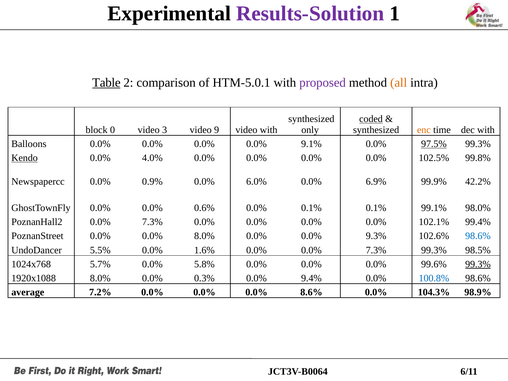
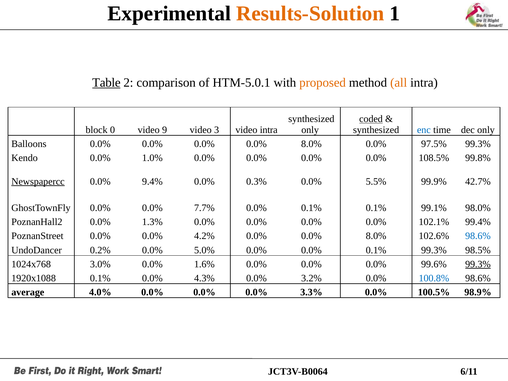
Results-Solution colour: purple -> orange (310, 13)
proposed colour: purple -> orange (323, 83)
3: 3 -> 9 (165, 130)
9: 9 -> 3 (217, 130)
video with: with -> intra (269, 130)
enc colour: orange -> blue (424, 130)
dec with: with -> only (486, 130)
0.0% 0.0% 0.0% 9.1%: 9.1% -> 8.0% (311, 144)
97.5% underline: present -> none (434, 144)
Kendo underline: present -> none (25, 158)
4.0%: 4.0% -> 1.0% (152, 158)
102.5%: 102.5% -> 108.5% (434, 158)
Newspapercc underline: none -> present (38, 181)
0.9%: 0.9% -> 9.4% (152, 181)
6.0%: 6.0% -> 0.3% (256, 181)
6.9%: 6.9% -> 5.5% (376, 181)
42.2%: 42.2% -> 42.7% (478, 181)
0.6%: 0.6% -> 7.7% (204, 208)
PoznanHall2 0.0% 7.3%: 7.3% -> 1.3% (152, 222)
0.0% 8.0%: 8.0% -> 4.2% (204, 236)
9.3%: 9.3% -> 8.0% (376, 236)
5.5%: 5.5% -> 0.2% (100, 250)
1.6%: 1.6% -> 5.0% (204, 250)
0.0% 0.0% 7.3%: 7.3% -> 0.1% (376, 250)
5.7%: 5.7% -> 3.0% (100, 264)
5.8%: 5.8% -> 1.6% (204, 264)
1920x1088 8.0%: 8.0% -> 0.1% (100, 278)
0.3%: 0.3% -> 4.3% (204, 278)
9.4%: 9.4% -> 3.2% (311, 278)
7.2%: 7.2% -> 4.0% (100, 292)
8.6%: 8.6% -> 3.3% (311, 292)
104.3%: 104.3% -> 100.5% (434, 292)
